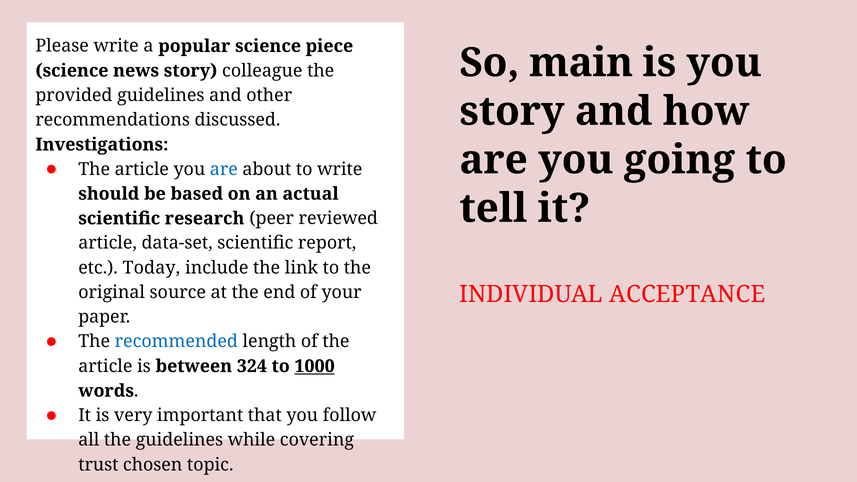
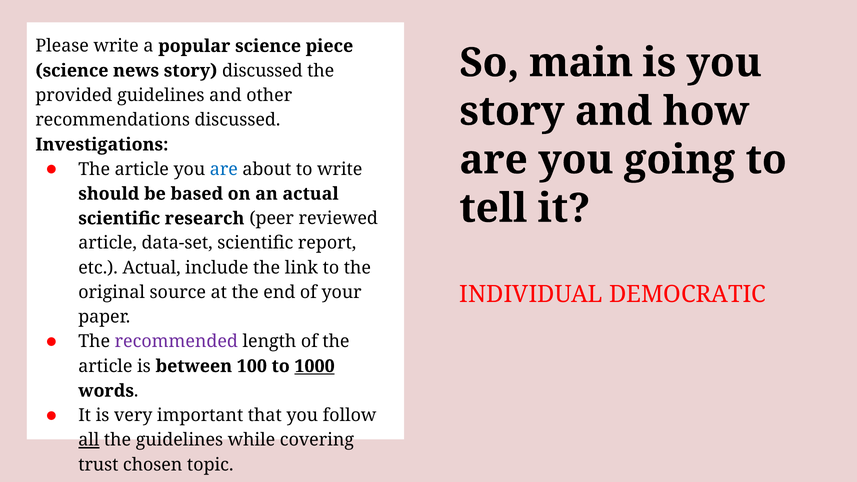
story colleague: colleague -> discussed (262, 71)
etc Today: Today -> Actual (152, 268)
ACCEPTANCE: ACCEPTANCE -> DEMOCRATIC (688, 294)
recommended colour: blue -> purple (176, 342)
324: 324 -> 100 (252, 366)
all underline: none -> present (89, 440)
